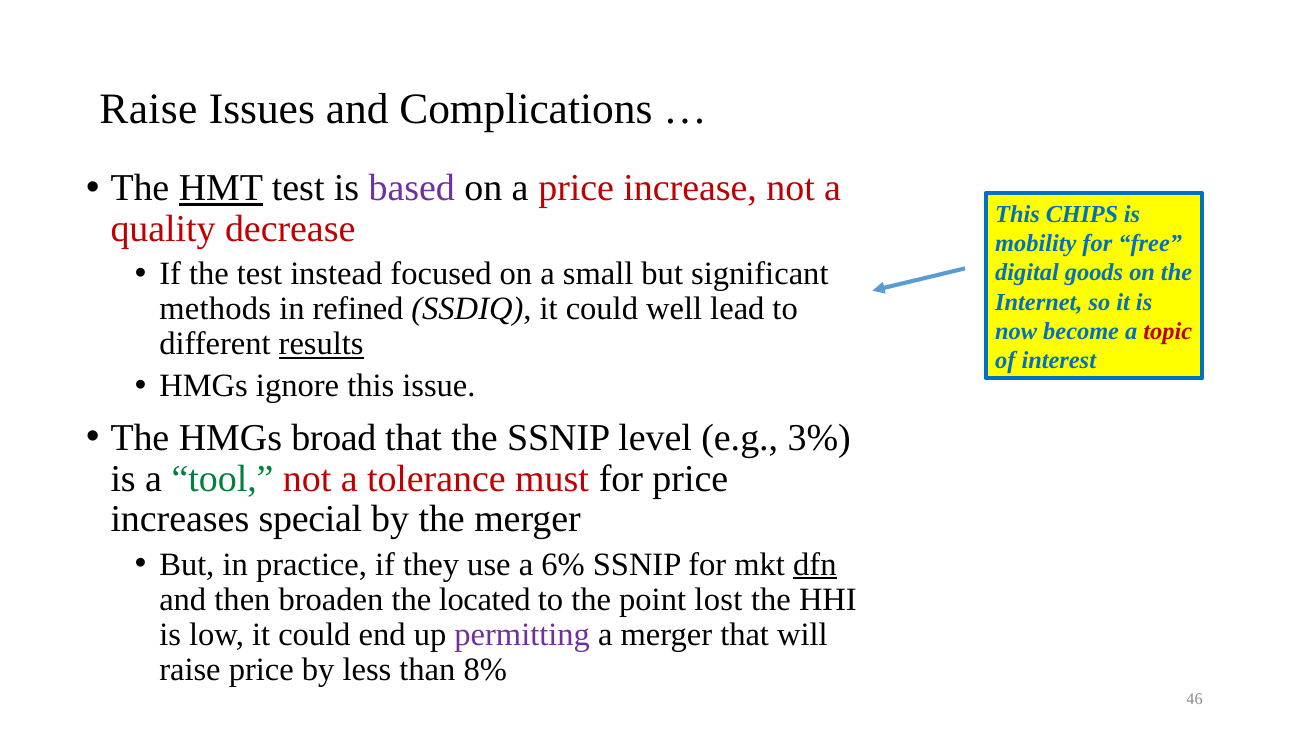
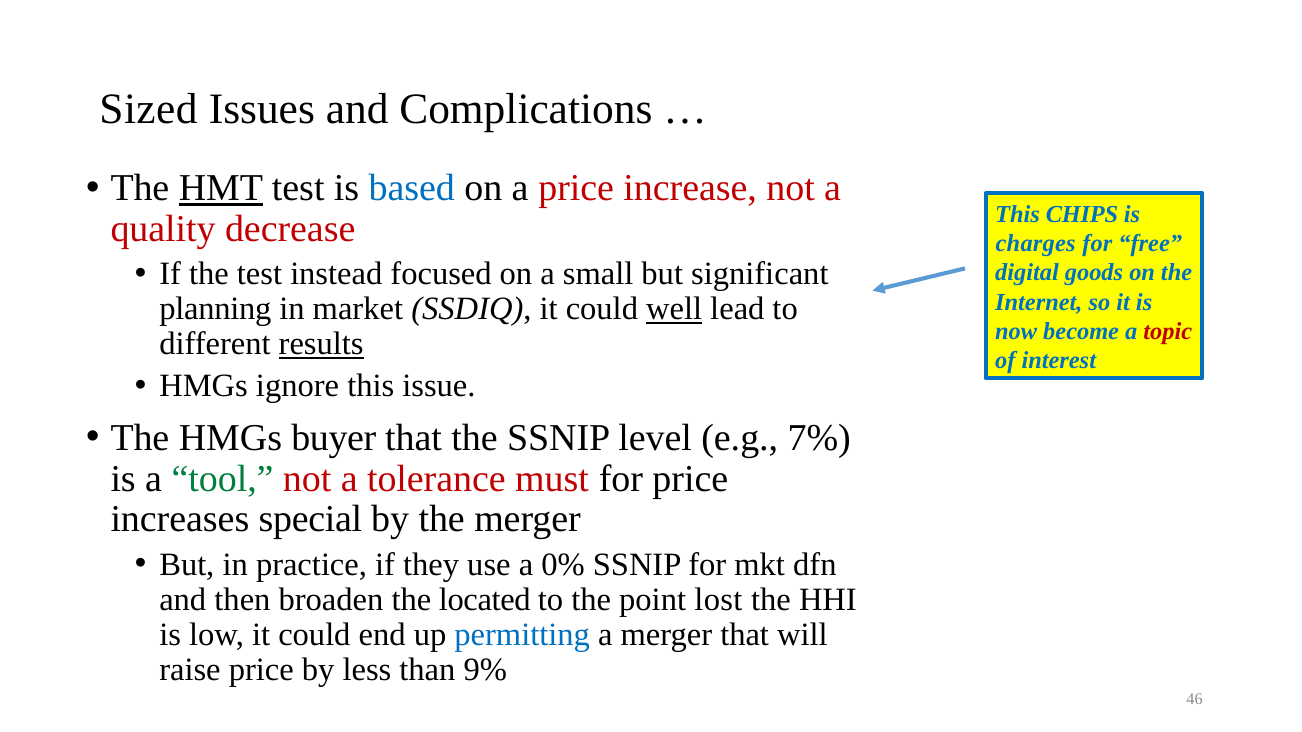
Raise: Raise -> Sized (148, 109)
based colour: purple -> blue (412, 188)
mobility: mobility -> charges (1036, 244)
methods: methods -> planning (215, 309)
refined: refined -> market (358, 309)
well underline: none -> present (674, 309)
broad: broad -> buyer (334, 438)
3%: 3% -> 7% (819, 438)
6%: 6% -> 0% (563, 565)
dfn underline: present -> none (815, 565)
permitting colour: purple -> blue (522, 635)
8%: 8% -> 9% (485, 670)
